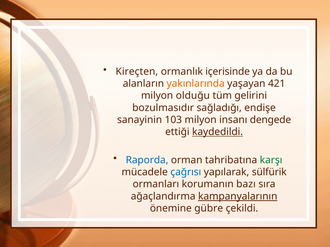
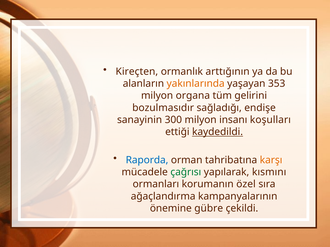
içerisinde: içerisinde -> arttığının (228, 72)
421: 421 -> 353 (277, 84)
olduğu: olduğu -> organa (193, 96)
103: 103 -> 300 (173, 120)
dengede: dengede -> koşulları (270, 120)
karşı colour: green -> orange (271, 160)
çağrısı colour: blue -> green (186, 172)
sülfürik: sülfürik -> kısmını (269, 172)
bazı: bazı -> özel (246, 185)
kampanyalarının underline: present -> none (238, 197)
